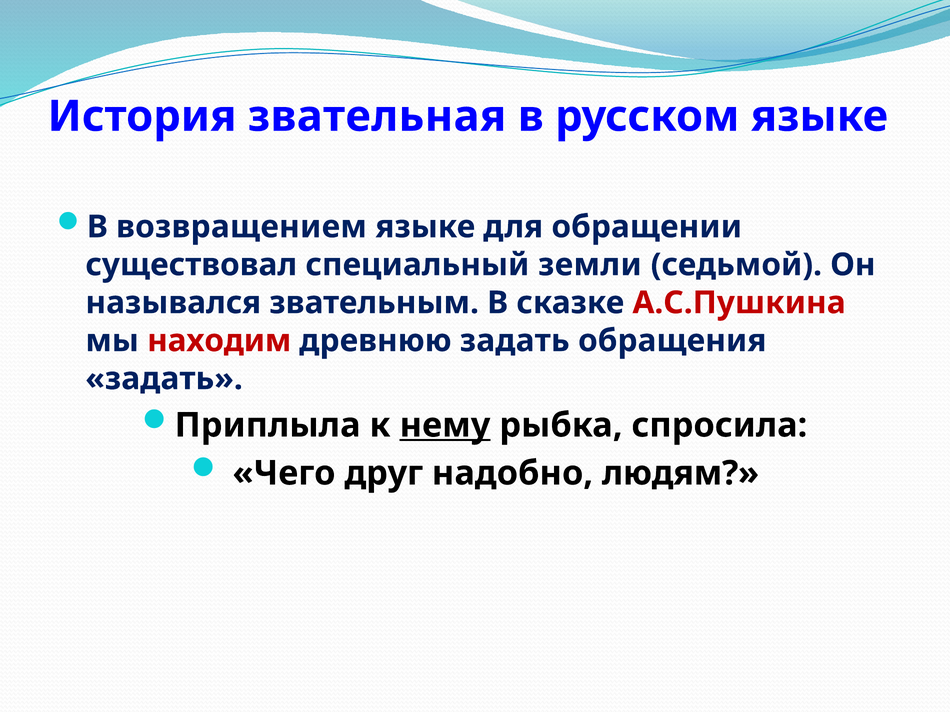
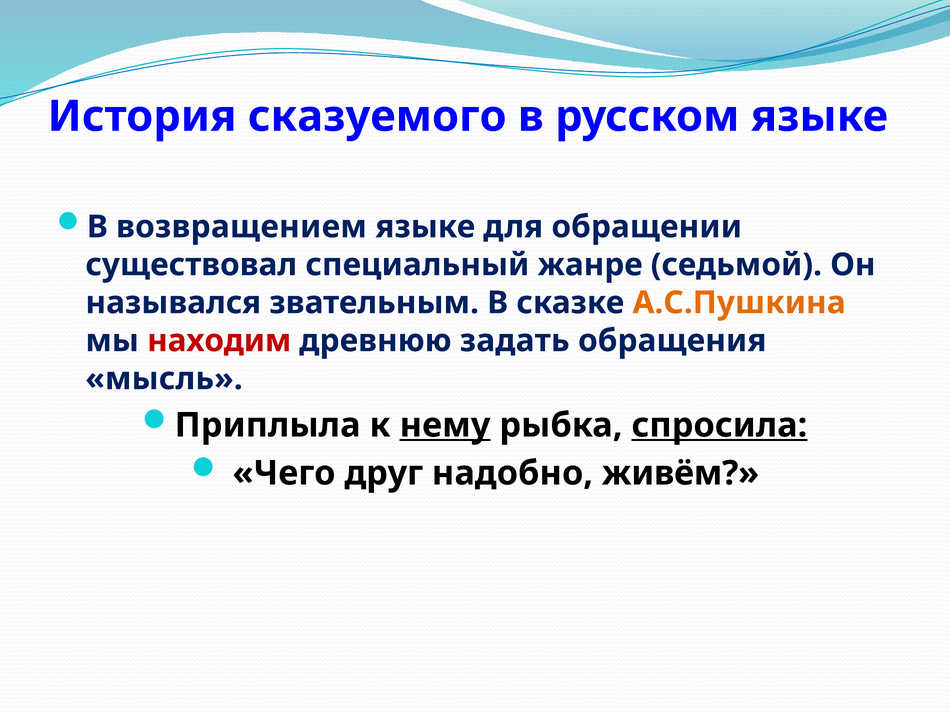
звательная: звательная -> сказуемого (377, 117)
земли: земли -> жанре (590, 265)
А.С.Пушкина colour: red -> orange (739, 303)
задать: задать -> мысль (164, 379)
спросила underline: none -> present (719, 426)
людям: людям -> живём (680, 474)
